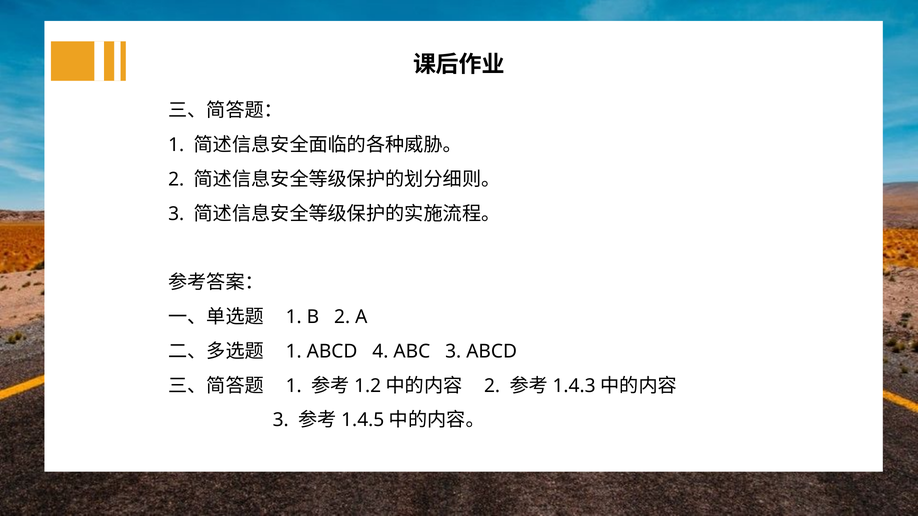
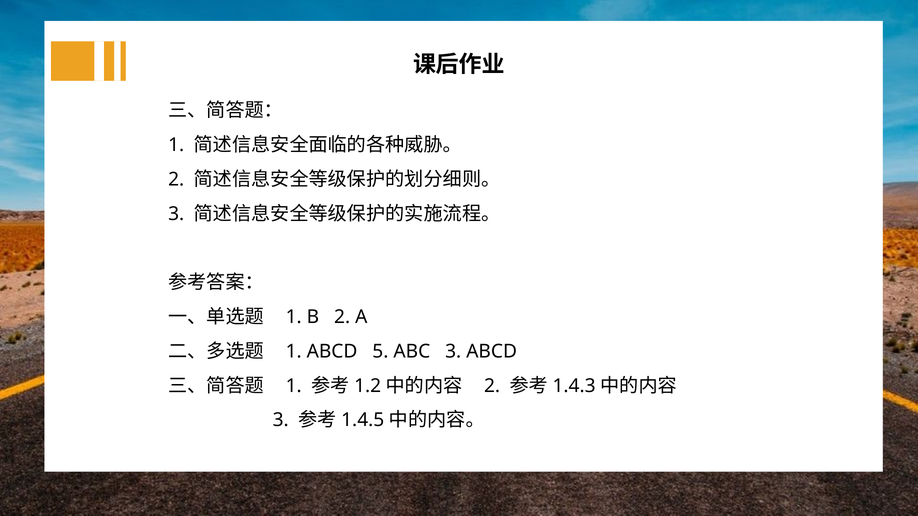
4: 4 -> 5 (380, 352)
